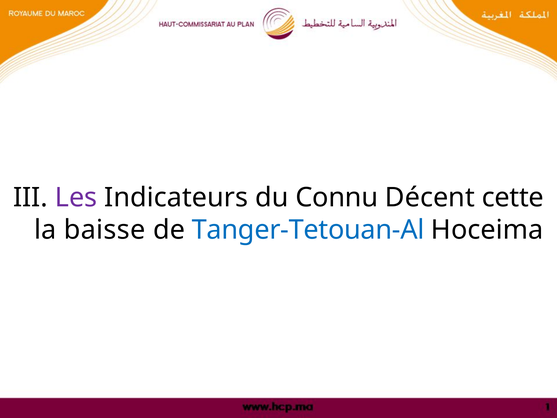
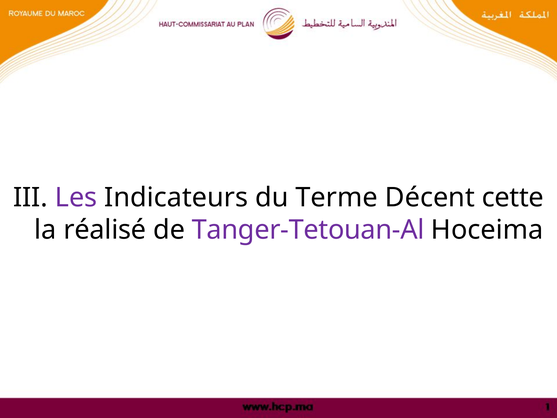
Connu: Connu -> Terme (337, 197)
baisse: baisse -> réalisé (105, 230)
Tanger-Tetouan-Al colour: blue -> purple (308, 230)
